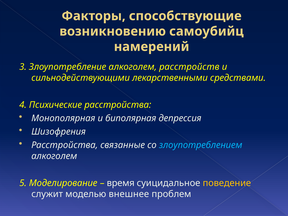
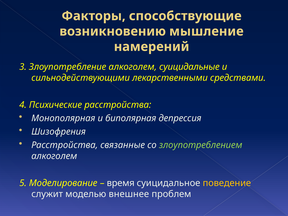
самоубийц: самоубийц -> мышление (206, 31)
расстройств: расстройств -> суицидальные (189, 67)
злоупотреблением colour: light blue -> light green (201, 145)
